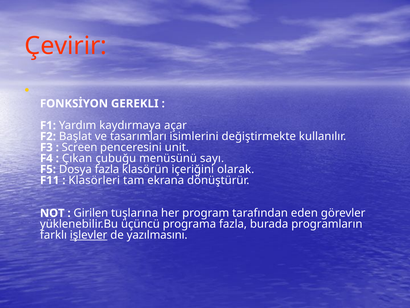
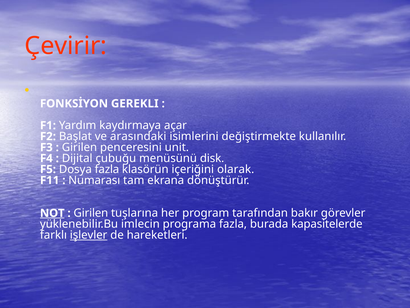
tasarımları: tasarımları -> arasındaki (138, 136)
Screen: Screen -> Girilen (79, 147)
Çıkan: Çıkan -> Dijital (77, 158)
sayı: sayı -> disk (212, 158)
Klasörleri: Klasörleri -> Numarası (94, 180)
NOT underline: none -> present (52, 213)
eden: eden -> bakır (304, 213)
üçüncü: üçüncü -> imlecin (140, 224)
programların: programların -> kapasitelerde (327, 224)
yazılmasını: yazılmasını -> hareketleri (157, 235)
